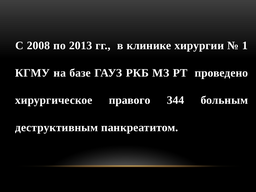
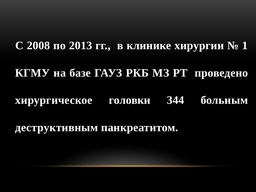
правого: правого -> головки (130, 100)
